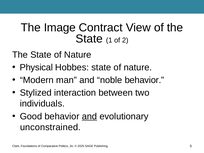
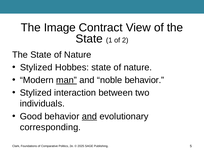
Physical: Physical -> Stylized (36, 67)
man underline: none -> present (66, 80)
unconstrained: unconstrained -> corresponding (50, 127)
